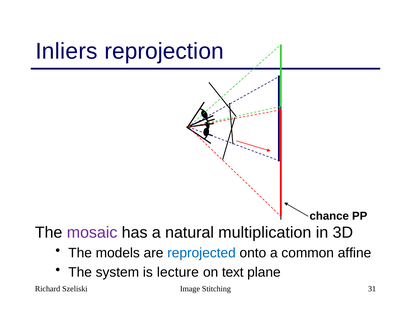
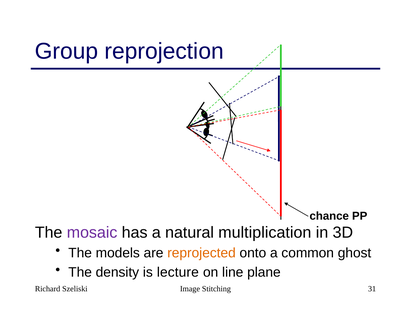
Inliers: Inliers -> Group (67, 51)
reprojected colour: blue -> orange (202, 252)
affine: affine -> ghost (355, 252)
system: system -> density (117, 272)
text: text -> line (233, 272)
